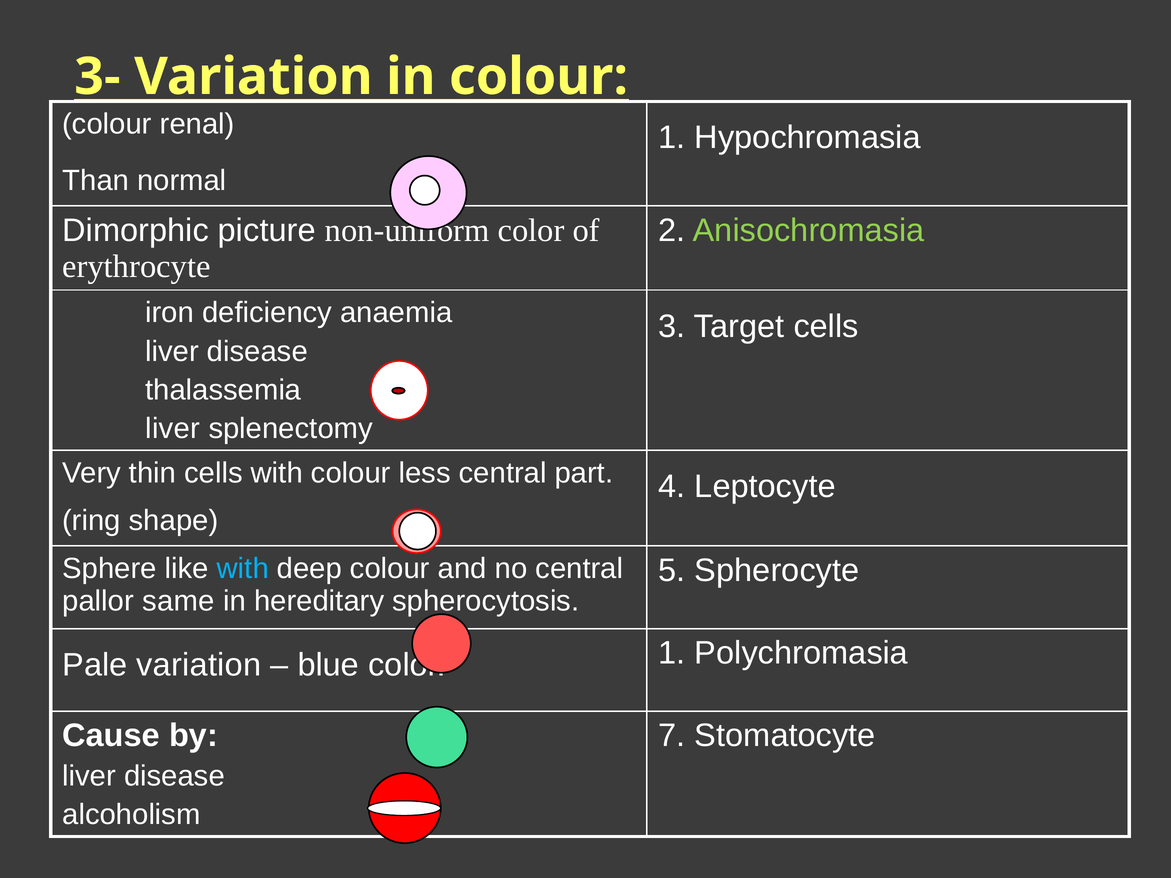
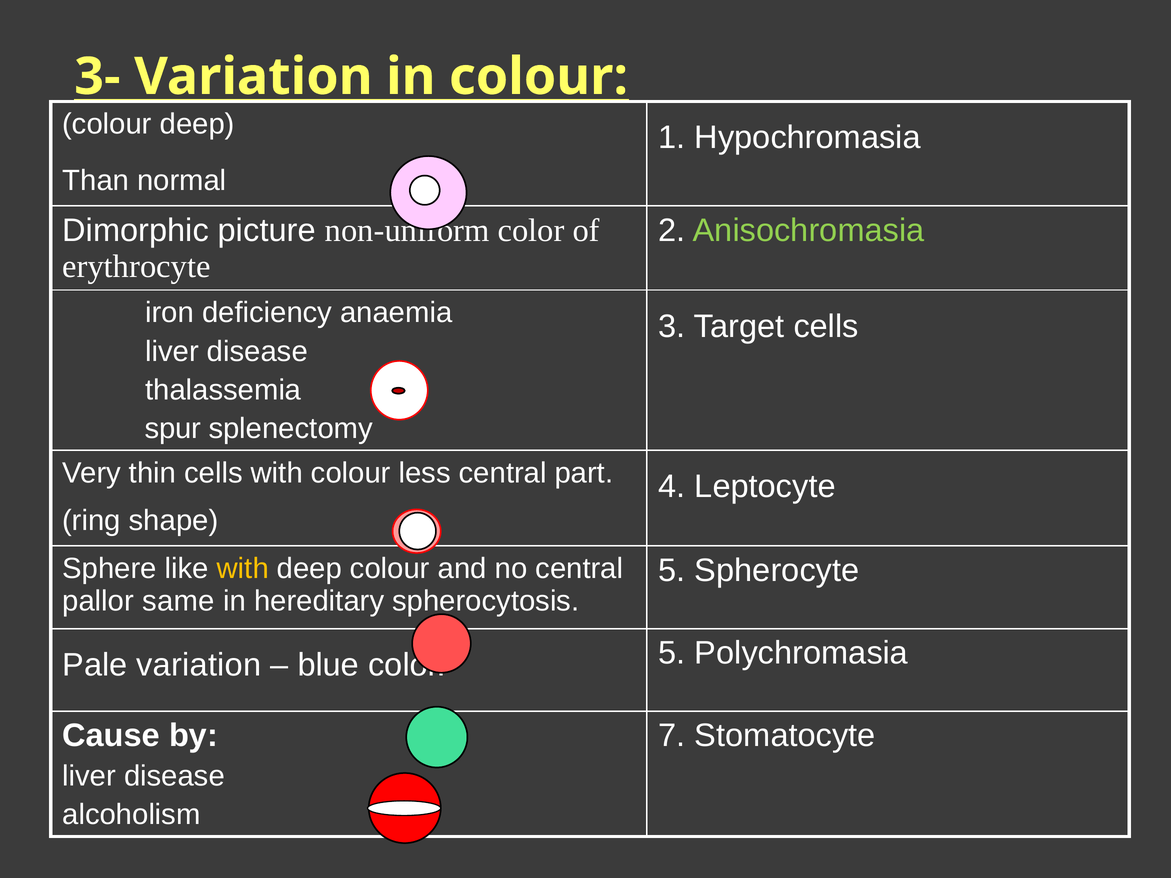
colour renal: renal -> deep (197, 124)
liver: liver -> spur (173, 429)
with colour: light blue -> yellow (243, 569)
1: 1 -> 5 (672, 653)
